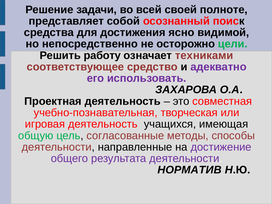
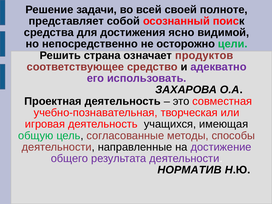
работу: работу -> страна (102, 55)
техниками: техниками -> продуктов (204, 55)
